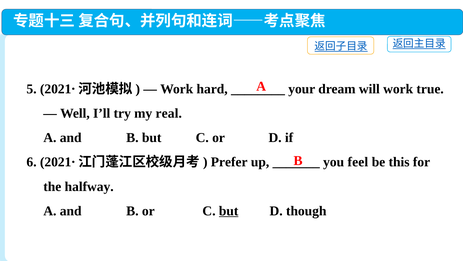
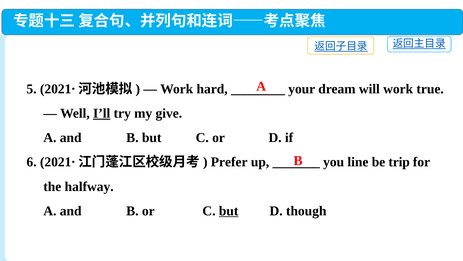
I’ll underline: none -> present (102, 113)
real: real -> give (169, 113)
feel: feel -> line (358, 162)
this: this -> trip (399, 162)
